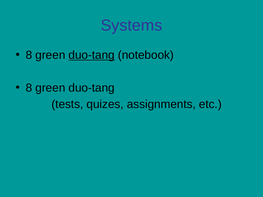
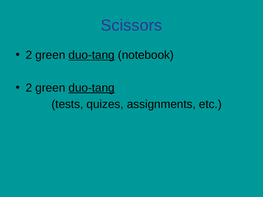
Systems: Systems -> Scissors (131, 25)
8: 8 -> 2 (29, 55)
8: 8 -> 2 (29, 88)
duo-tang underline: none -> present (92, 88)
